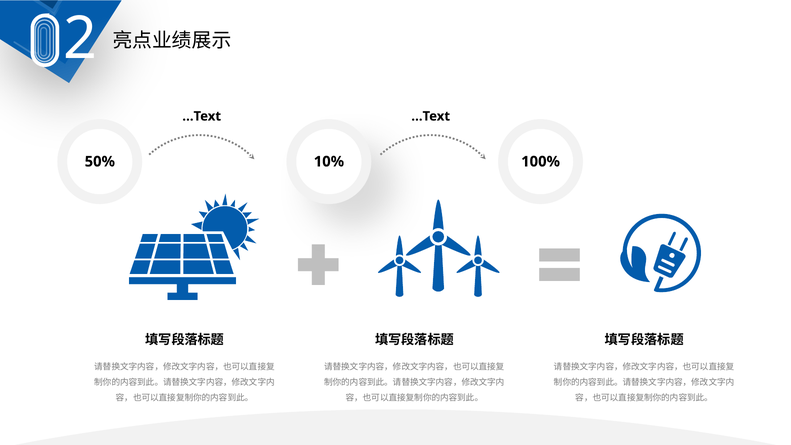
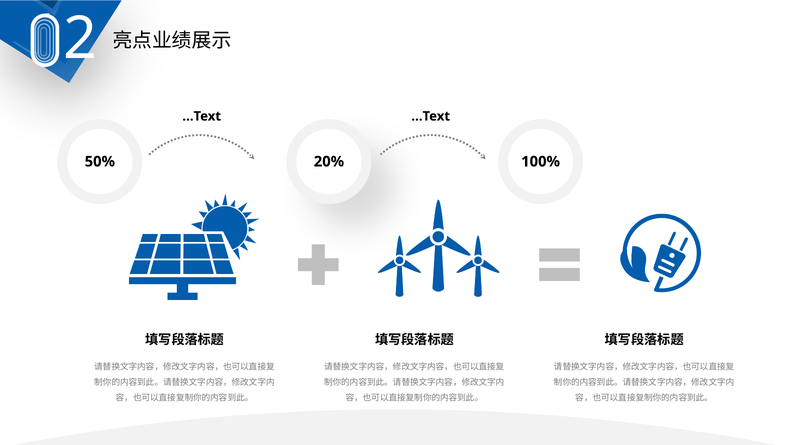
10%: 10% -> 20% (329, 162)
